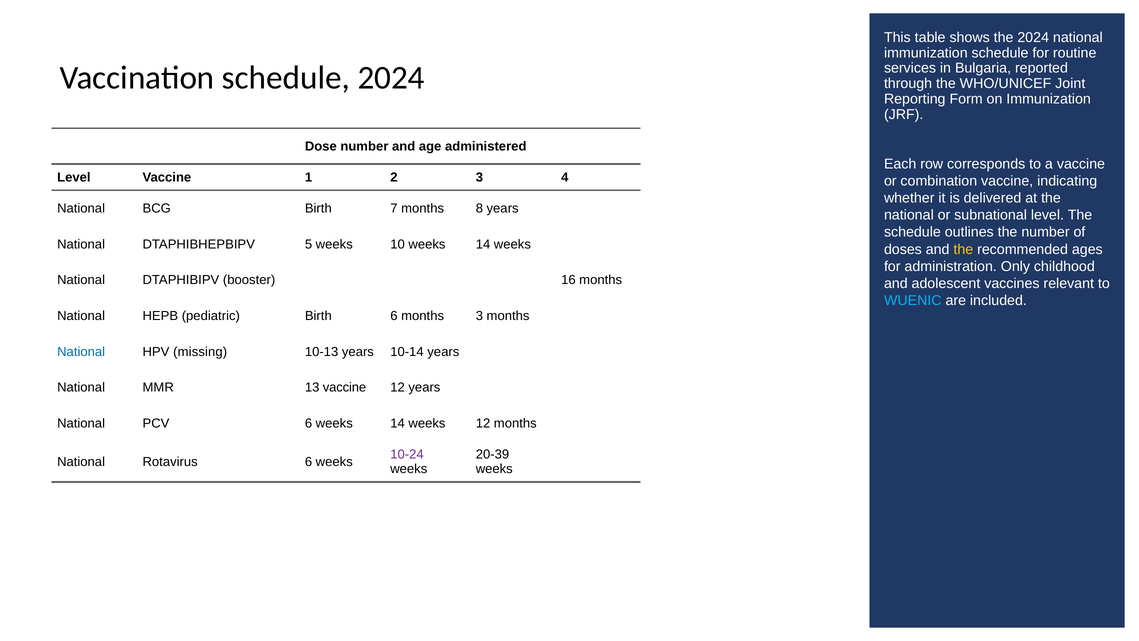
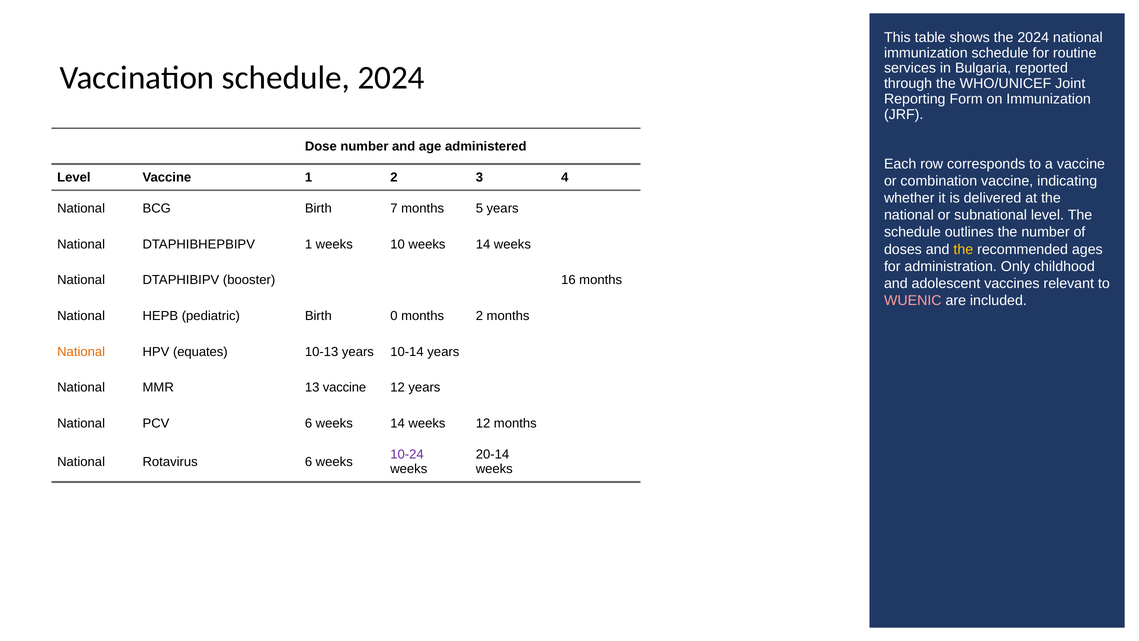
8: 8 -> 5 (479, 208)
DTAPHIBHEPBIPV 5: 5 -> 1 (309, 244)
WUENIC colour: light blue -> pink (913, 300)
Birth 6: 6 -> 0 (394, 316)
months 3: 3 -> 2 (479, 316)
National colour: blue -> orange (81, 352)
missing: missing -> equates (200, 352)
20-39: 20-39 -> 20-14 (492, 454)
